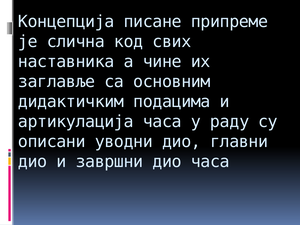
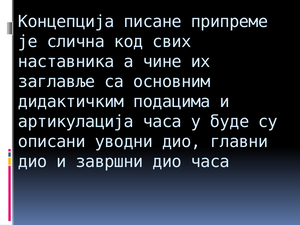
раду: раду -> буде (230, 122)
